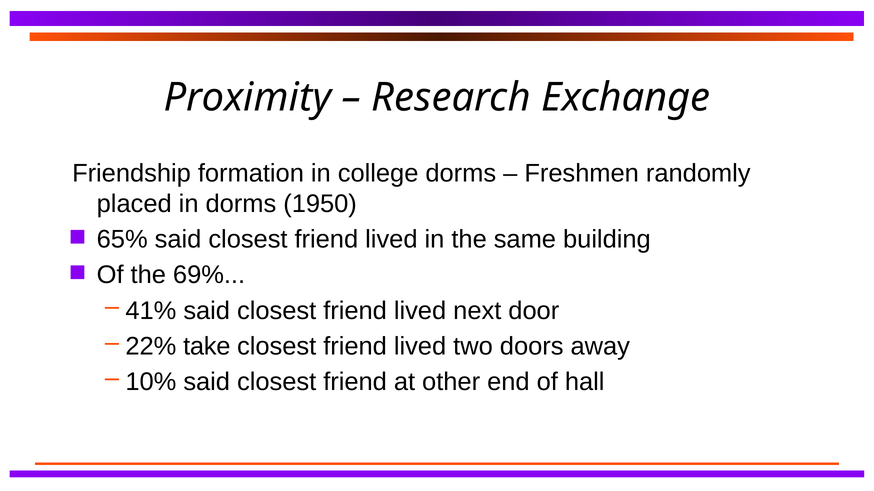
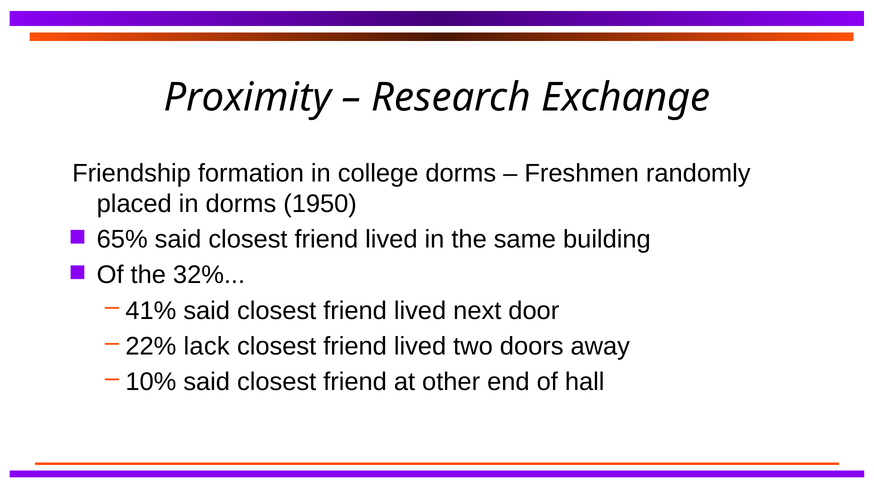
69%: 69% -> 32% (209, 275)
take: take -> lack (207, 347)
